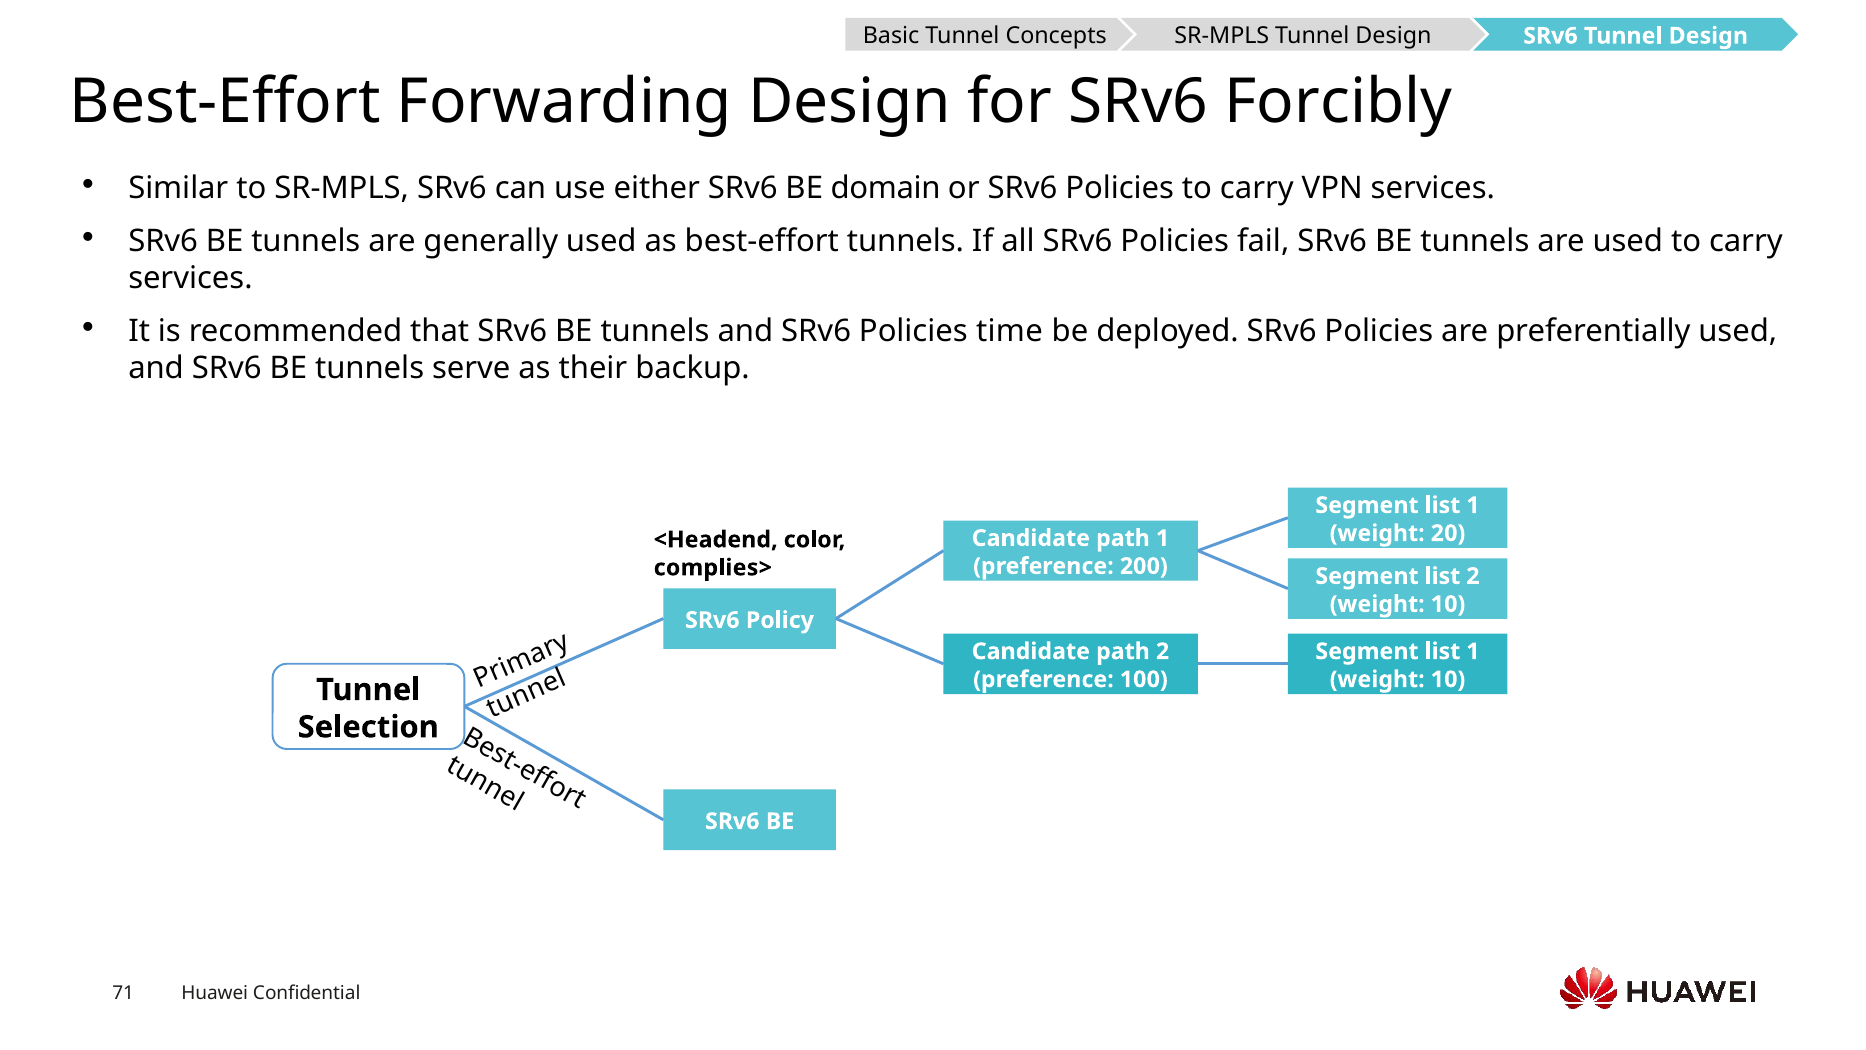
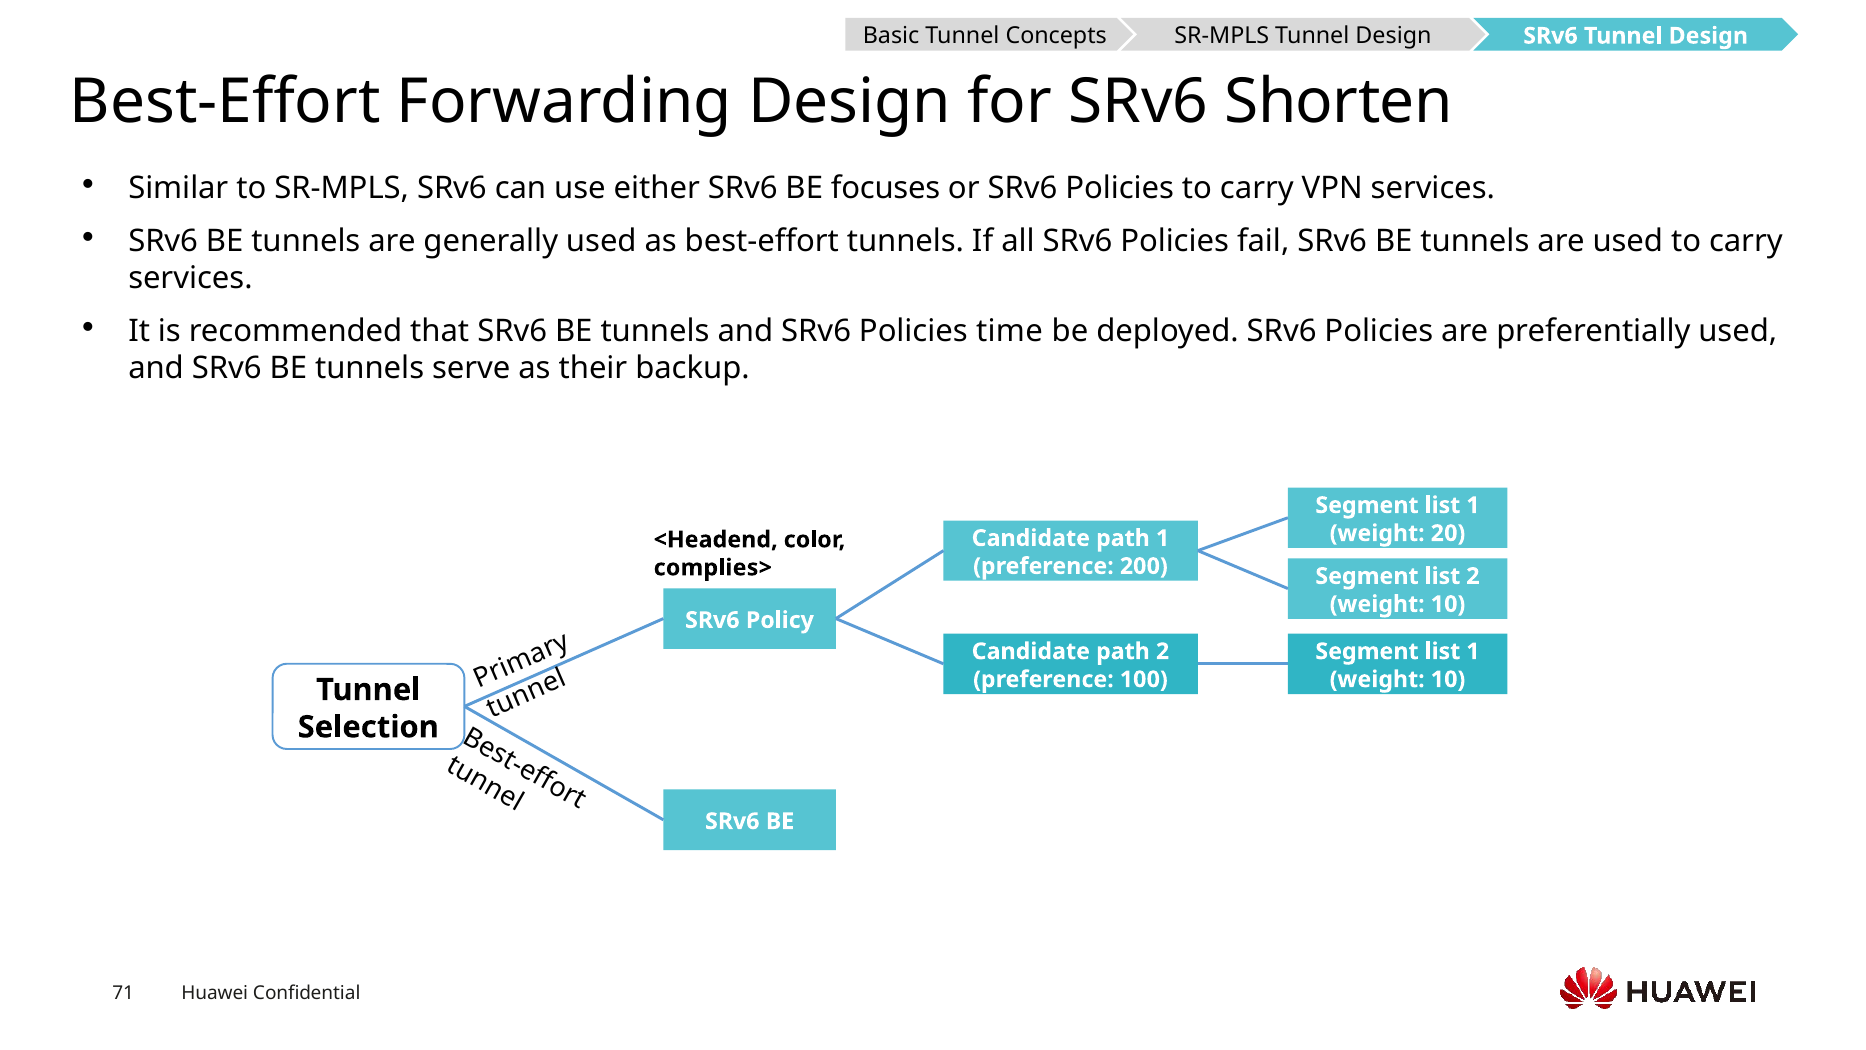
Forcibly: Forcibly -> Shorten (1339, 102)
domain: domain -> focuses (886, 188)
